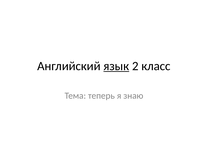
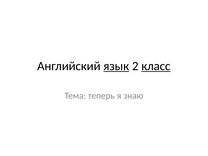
класс underline: none -> present (156, 66)
